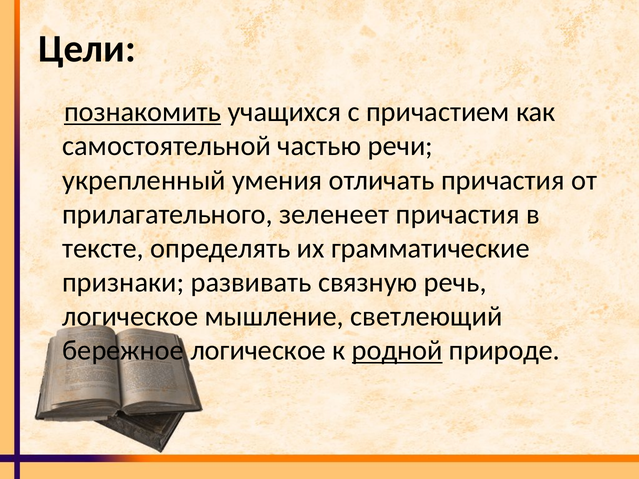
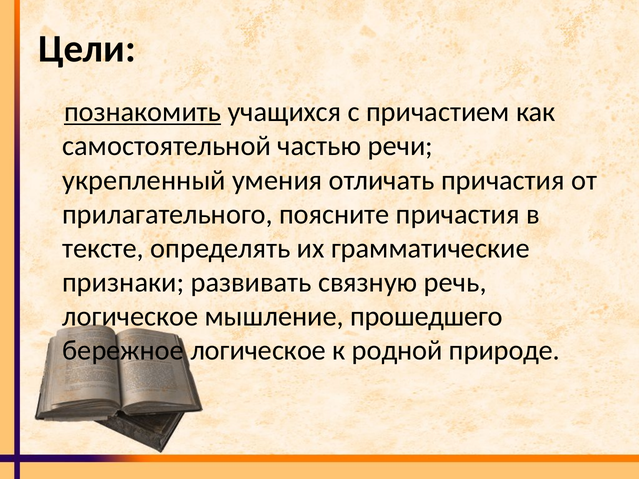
зеленеет: зеленеет -> поясните (334, 214)
светлеющий: светлеющий -> прошедшего (427, 317)
родной underline: present -> none (397, 351)
